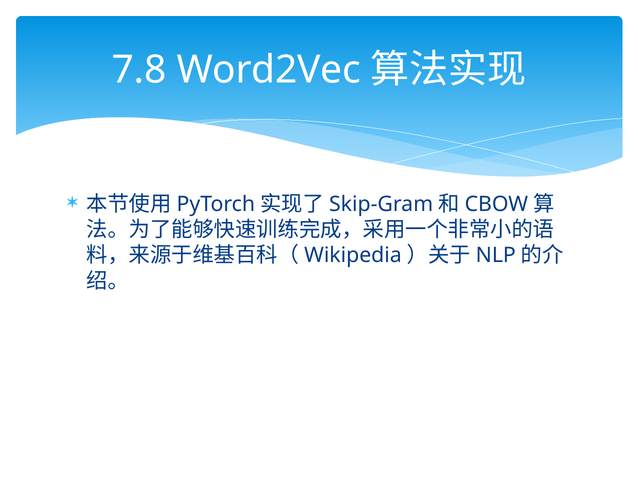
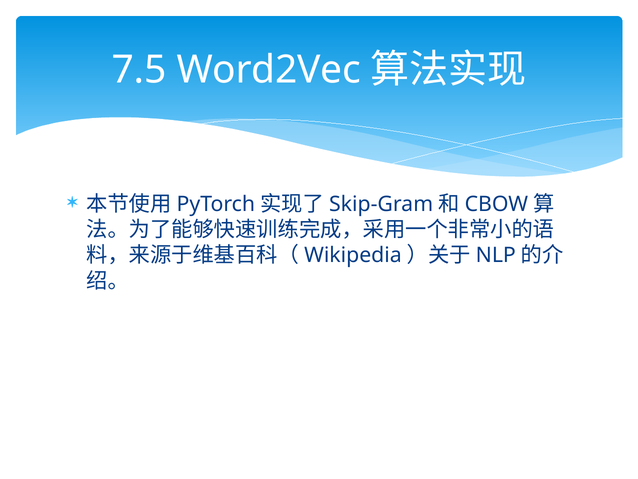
7.8: 7.8 -> 7.5 (139, 70)
